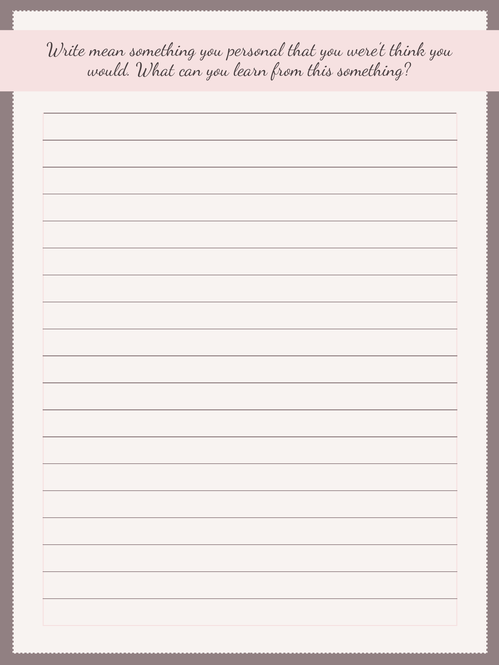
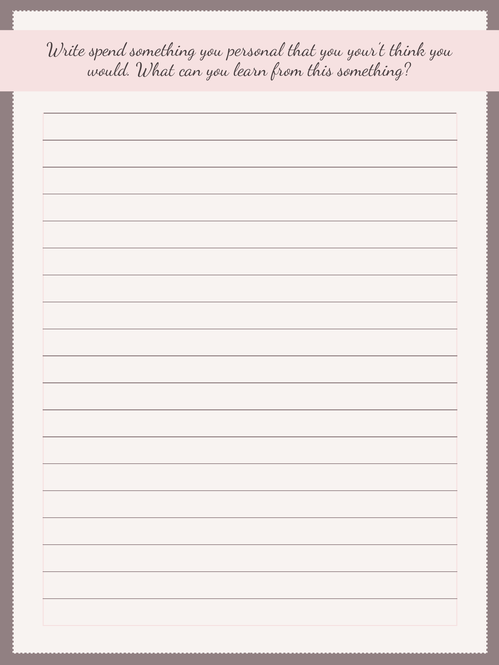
mean: mean -> spend (108, 49)
were’t: were’t -> your’t (366, 49)
